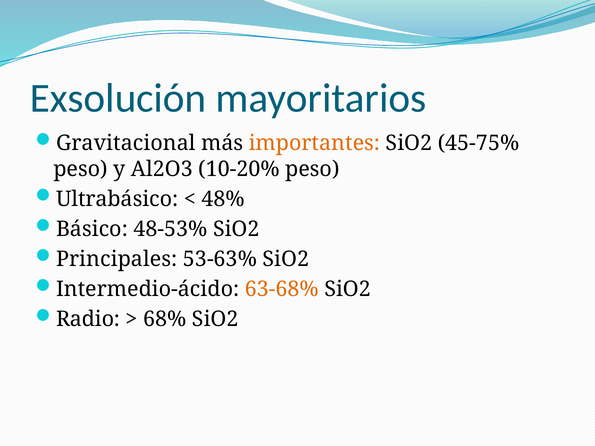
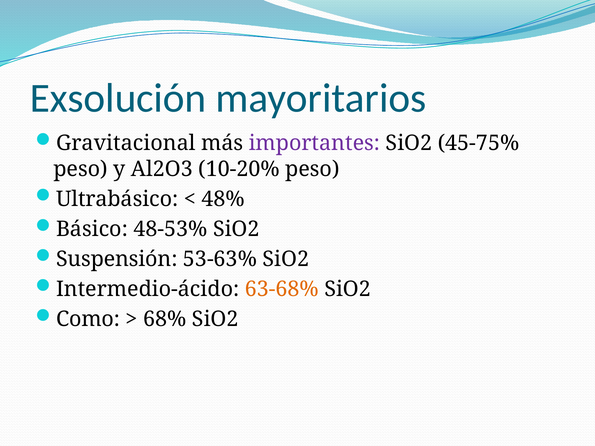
importantes colour: orange -> purple (314, 143)
Principales: Principales -> Suspensión (117, 259)
Radio: Radio -> Como (88, 319)
